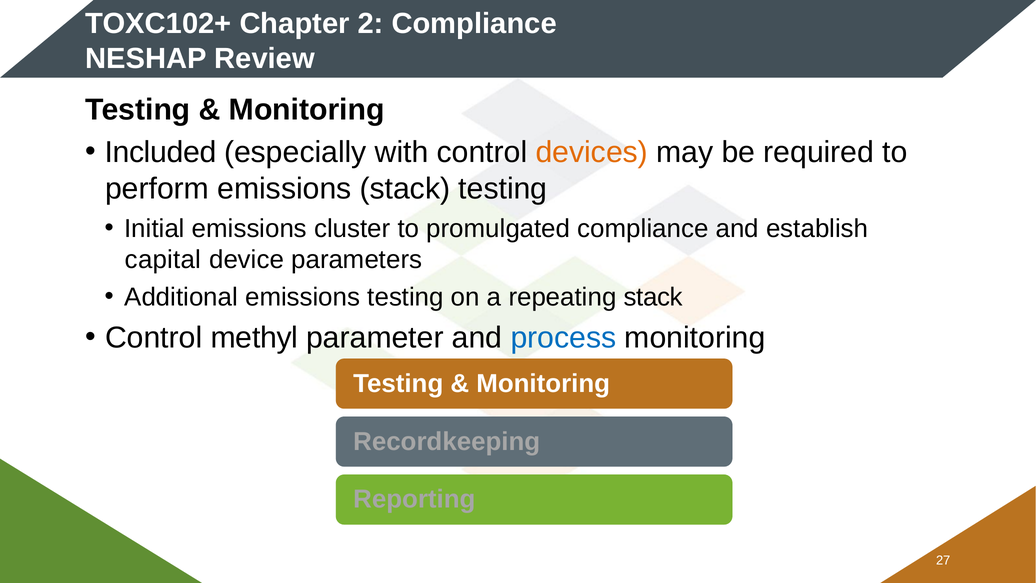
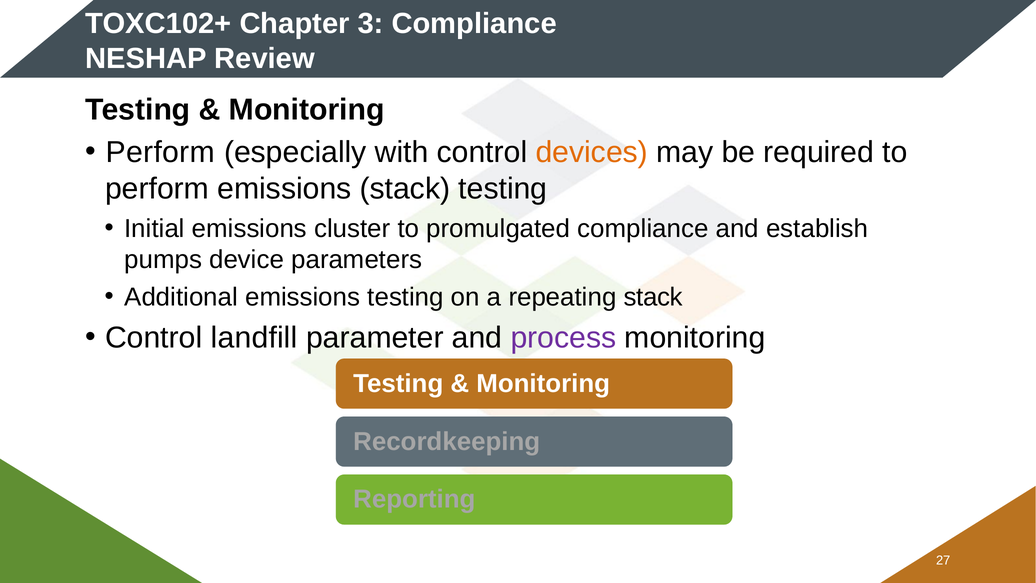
2: 2 -> 3 (371, 23)
Included: Included -> Perform (160, 152)
capital: capital -> pumps (163, 260)
methyl: methyl -> landfill (254, 338)
process colour: blue -> purple (563, 338)
